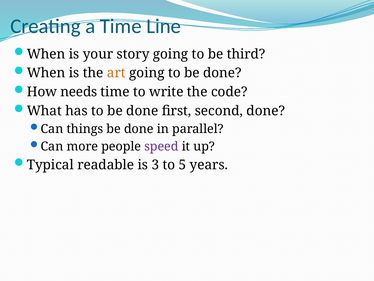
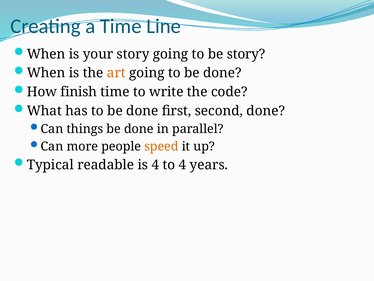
be third: third -> story (246, 54)
needs: needs -> finish (79, 92)
speed colour: purple -> orange (161, 146)
is 3: 3 -> 4 (155, 165)
to 5: 5 -> 4 (182, 165)
